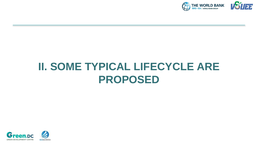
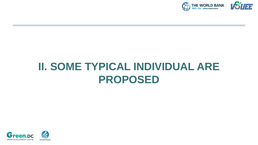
LIFECYCLE: LIFECYCLE -> INDIVIDUAL (164, 67)
